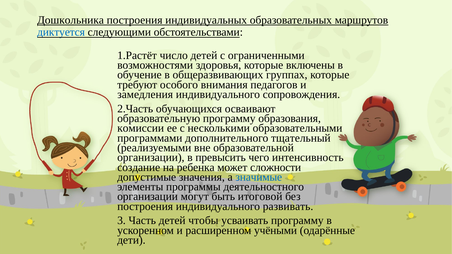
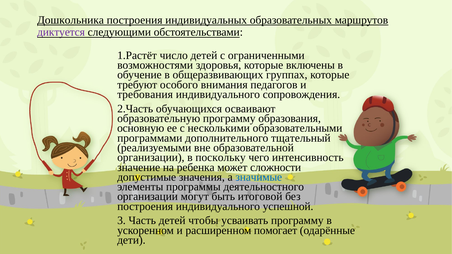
диктуется colour: blue -> purple (61, 32)
замедления: замедления -> требования (145, 95)
комиссии: комиссии -> основную (141, 128)
превысить: превысить -> поскольку (221, 158)
создание: создание -> значение (139, 167)
развивать: развивать -> успешной (288, 207)
учёными: учёными -> помогает (276, 231)
